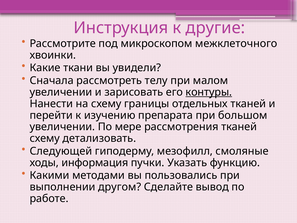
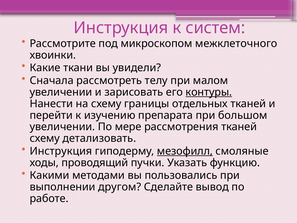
другие: другие -> систем (215, 28)
Следующей: Следующей -> Инструкция (61, 151)
мезофилл underline: none -> present (185, 151)
информация: информация -> проводящий (95, 163)
